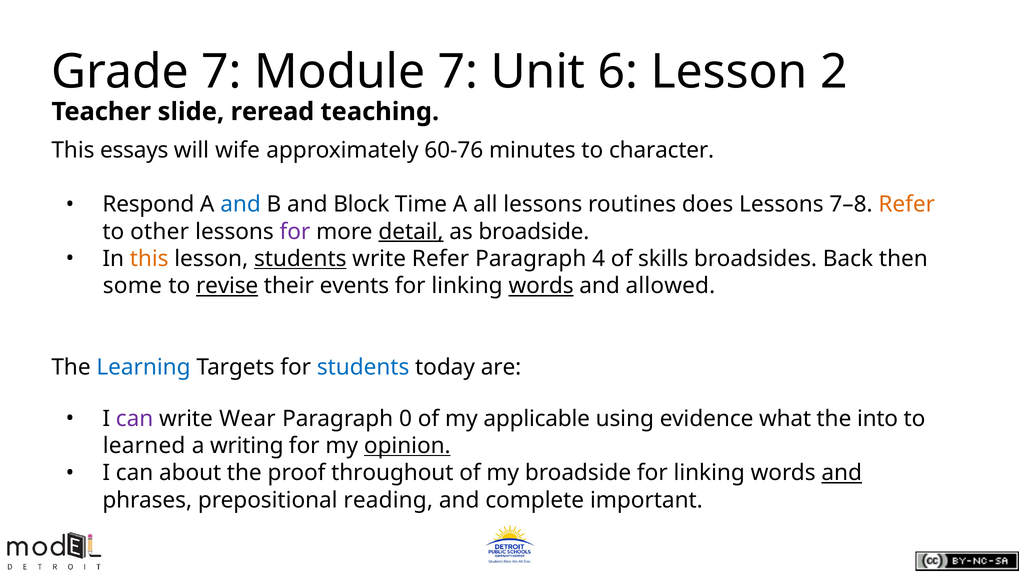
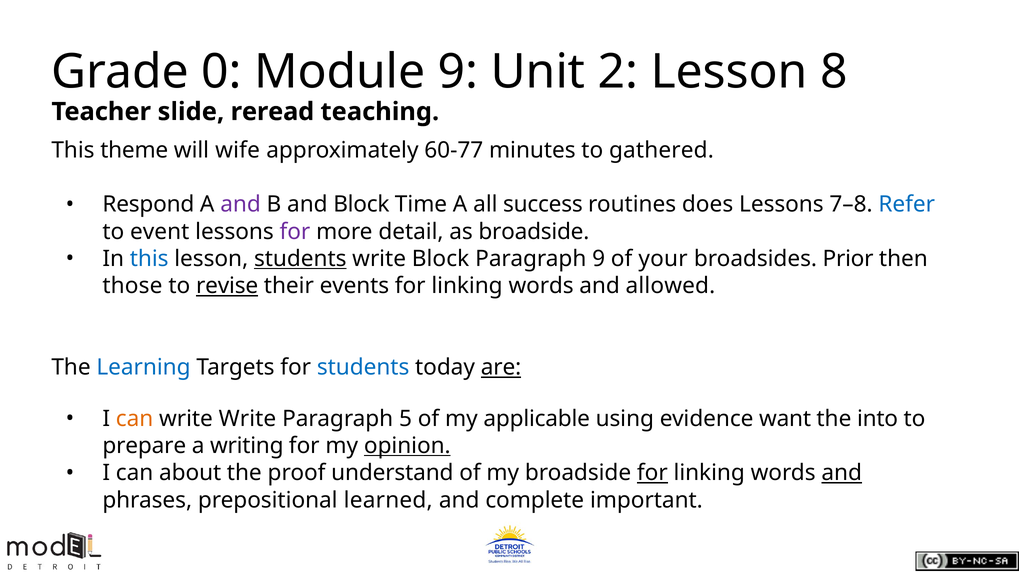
Grade 7: 7 -> 0 (222, 72)
Module 7: 7 -> 9 (458, 72)
6: 6 -> 2 (618, 72)
2: 2 -> 8 (834, 72)
essays: essays -> theme (134, 150)
60-76: 60-76 -> 60-77 (454, 150)
character: character -> gathered (661, 150)
and colour: blue -> purple (241, 205)
all lessons: lessons -> success (543, 205)
Refer colour: orange -> blue (907, 205)
other: other -> event (160, 232)
detail underline: present -> none (411, 232)
this colour: orange -> blue (149, 259)
write Refer: Refer -> Block (441, 259)
Paragraph 4: 4 -> 9 (599, 259)
skills: skills -> your (663, 259)
Back: Back -> Prior (848, 259)
some: some -> those (132, 286)
words underline: present -> none (541, 286)
are underline: none -> present (501, 368)
can colour: purple -> orange (135, 419)
write Wear: Wear -> Write (247, 419)
0: 0 -> 5 (406, 419)
what: what -> want (785, 419)
learned: learned -> prepare (144, 446)
throughout: throughout -> understand (392, 473)
for underline: none -> present (652, 473)
reading: reading -> learned (388, 500)
